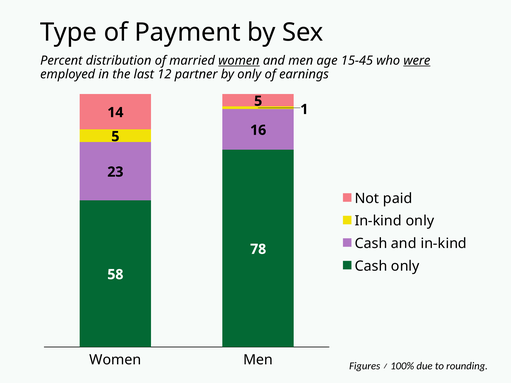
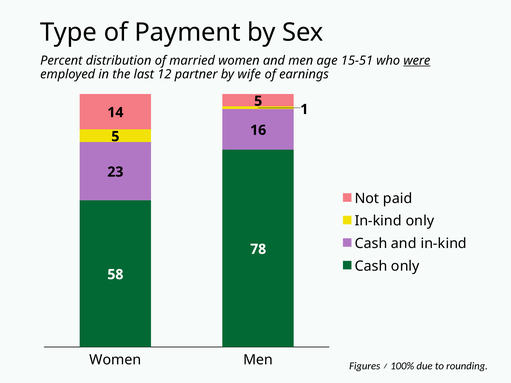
women underline: present -> none (239, 61)
15-45: 15-45 -> 15-51 (357, 61)
by only: only -> wife (249, 74)
